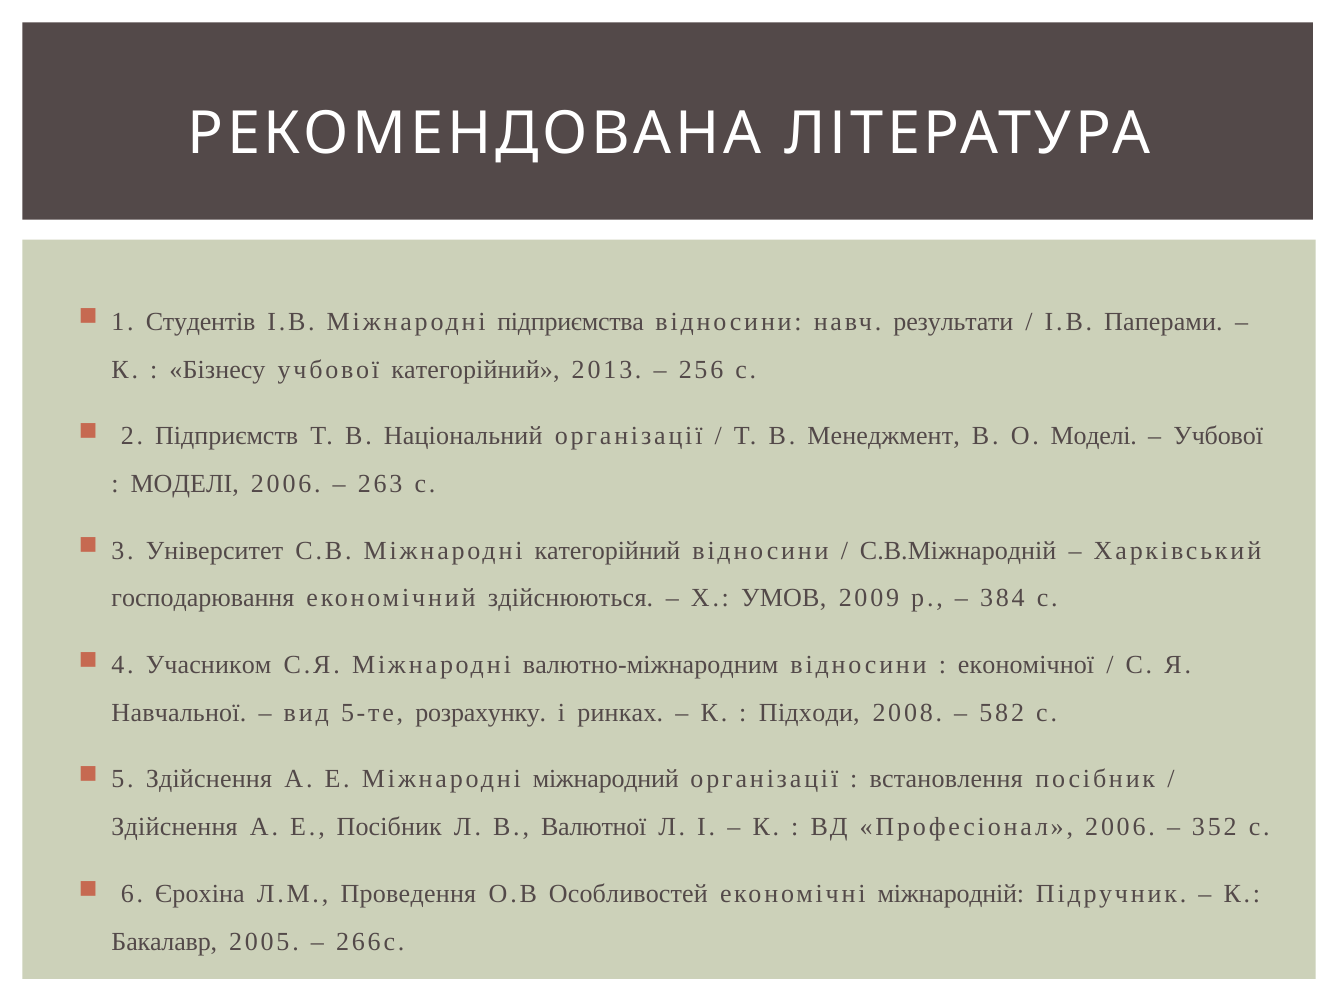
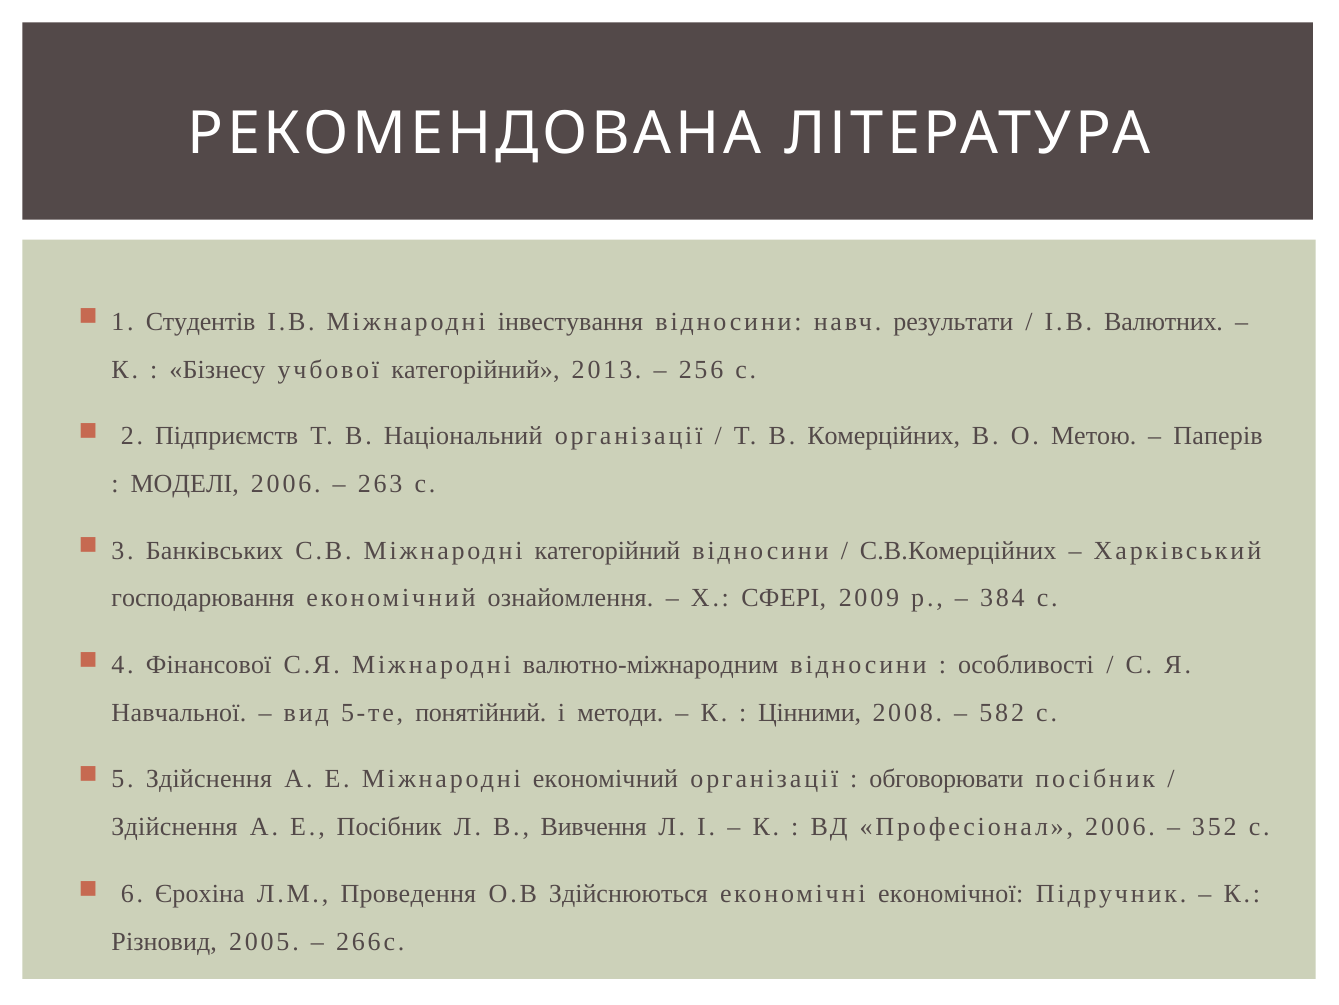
підприємства: підприємства -> інвестування (570, 321)
Паперами: Паперами -> Валютних (1164, 321)
Менеджмент: Менеджмент -> Комерційних (884, 436)
О Моделі: Моделі -> Метою (1094, 436)
Учбової: Учбової -> Паперів (1218, 436)
Університет: Університет -> Банківських (215, 550)
С.В.Міжнародній: С.В.Міжнародній -> С.В.Комерційних (958, 550)
здійснюються: здійснюються -> ознайомлення (571, 598)
УМОВ: УМОВ -> СФЕРІ (784, 598)
Учасником: Учасником -> Фінансової (209, 664)
економічної: економічної -> особливості (1026, 664)
розрахунку: розрахунку -> понятійний (481, 712)
ринках: ринках -> методи (620, 712)
Підходи: Підходи -> Цінними (810, 712)
Міжнародні міжнародний: міжнародний -> економічний (605, 779)
встановлення: встановлення -> обговорювати (946, 779)
Валютної: Валютної -> Вивчення (594, 827)
Особливостей: Особливостей -> Здійснюються (628, 893)
міжнародній: міжнародній -> економічної (951, 893)
Бакалавр: Бакалавр -> Різновид (164, 941)
